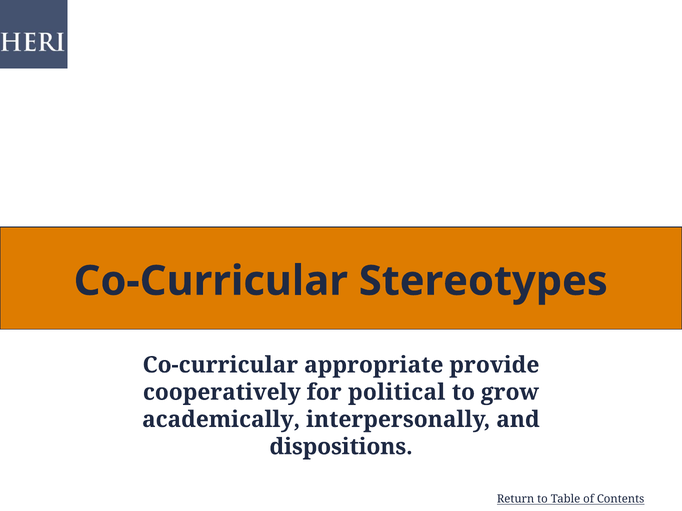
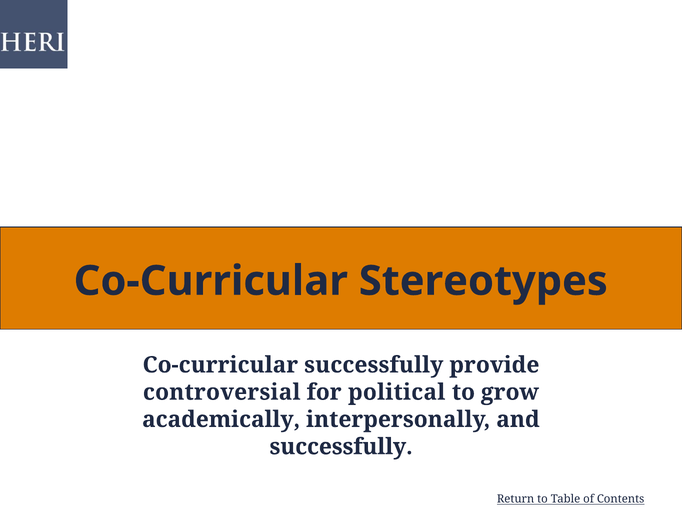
Co-curricular appropriate: appropriate -> successfully (374, 365)
cooperatively: cooperatively -> controversial (222, 393)
dispositions: dispositions -> successfully (341, 447)
